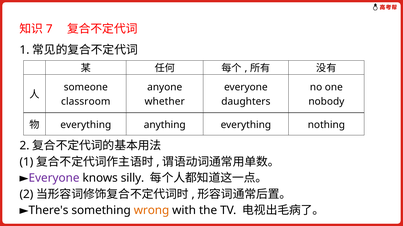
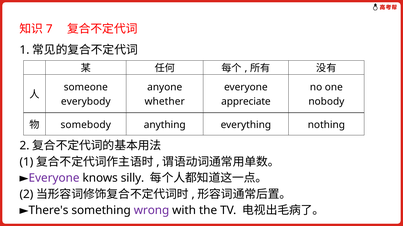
classroom: classroom -> everybody (86, 102)
daughters: daughters -> appreciate (246, 102)
everything: everything -> somebody (86, 125)
wrong colour: orange -> purple (152, 211)
